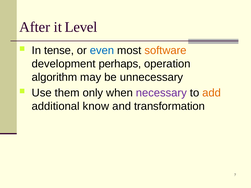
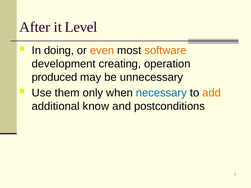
tense: tense -> doing (59, 51)
even colour: blue -> orange (102, 51)
perhaps: perhaps -> creating (120, 64)
algorithm: algorithm -> produced (54, 77)
necessary colour: purple -> blue (161, 93)
transformation: transformation -> postconditions (170, 106)
